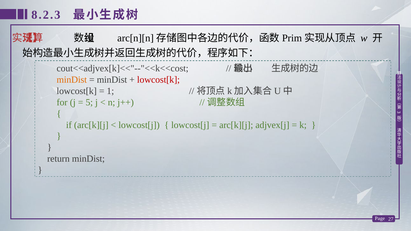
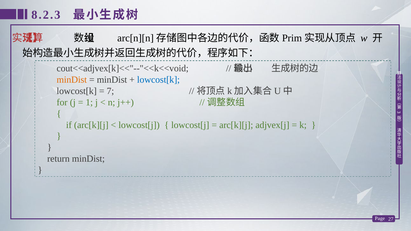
cout<<adjvex[k]<<"--"<<k<<cost: cout<<adjvex[k]<<"--"<<k<<cost -> cout<<adjvex[k]<<"--"<<k<<void (123, 69)
lowcost[k colour: red -> blue (158, 80)
1: 1 -> 7 (110, 91)
5: 5 -> 1 (89, 102)
